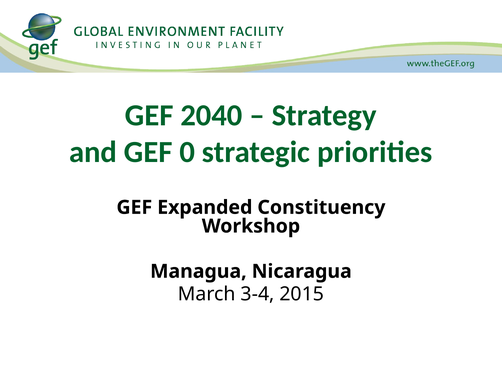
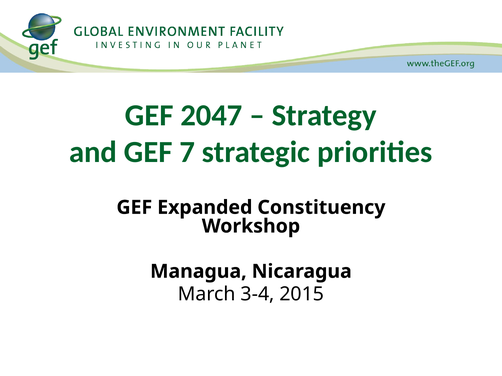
2040: 2040 -> 2047 (211, 116)
0: 0 -> 7 (187, 152)
